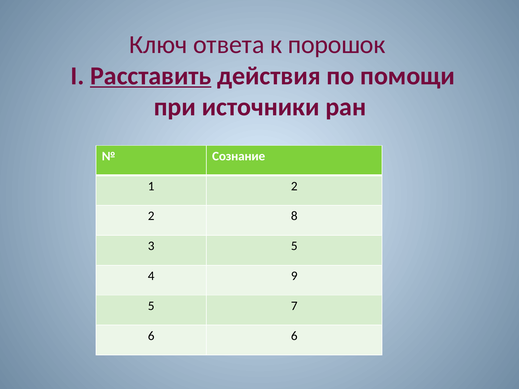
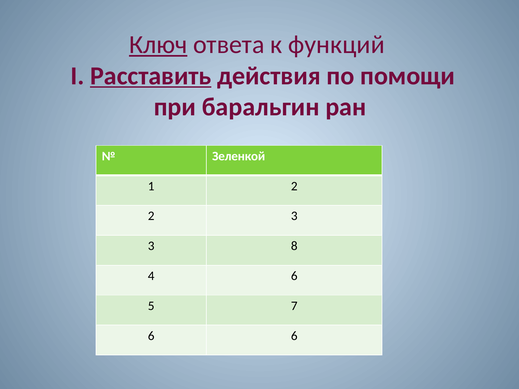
Ключ underline: none -> present (158, 45)
порошок: порошок -> функций (336, 45)
источники: источники -> баральгин (261, 107)
Сознание: Сознание -> Зеленкой (239, 156)
2 8: 8 -> 3 (294, 216)
3 5: 5 -> 8 (294, 246)
4 9: 9 -> 6 (294, 276)
